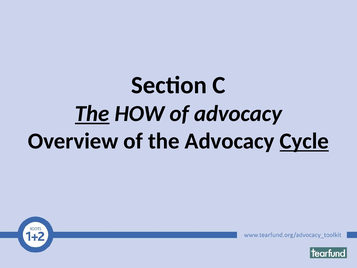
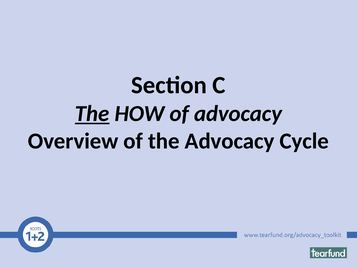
Cycle underline: present -> none (304, 141)
